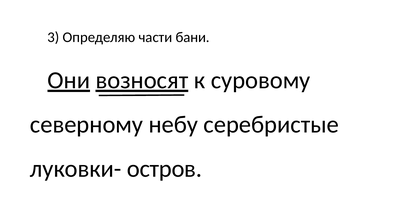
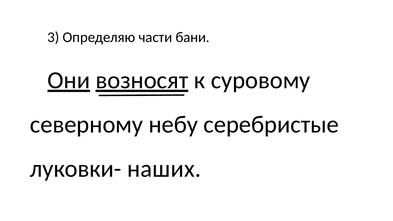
остров: остров -> наших (164, 169)
